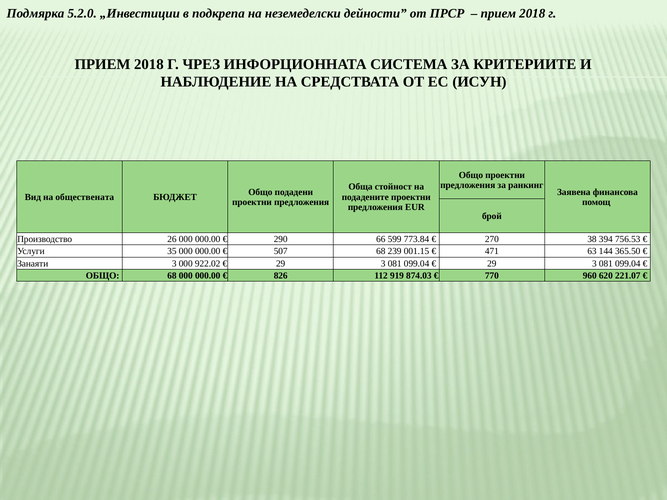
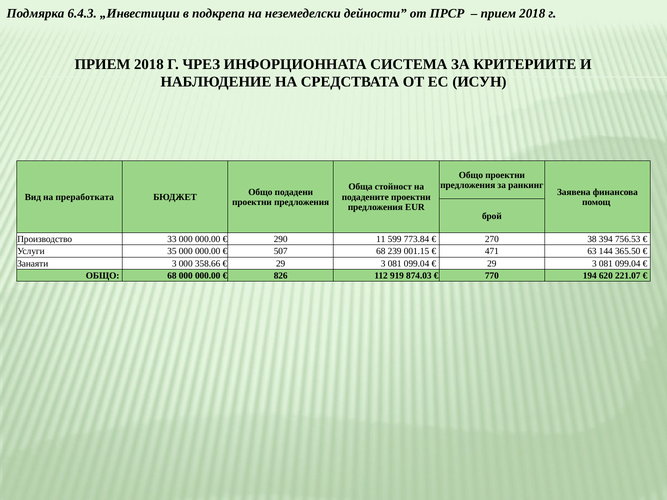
5.2.0: 5.2.0 -> 6.4.3 (82, 14)
обществената: обществената -> преработката (85, 197)
26: 26 -> 33 (172, 239)
66: 66 -> 11 (381, 239)
922.02: 922.02 -> 358.66 (208, 264)
960: 960 -> 194 (590, 276)
